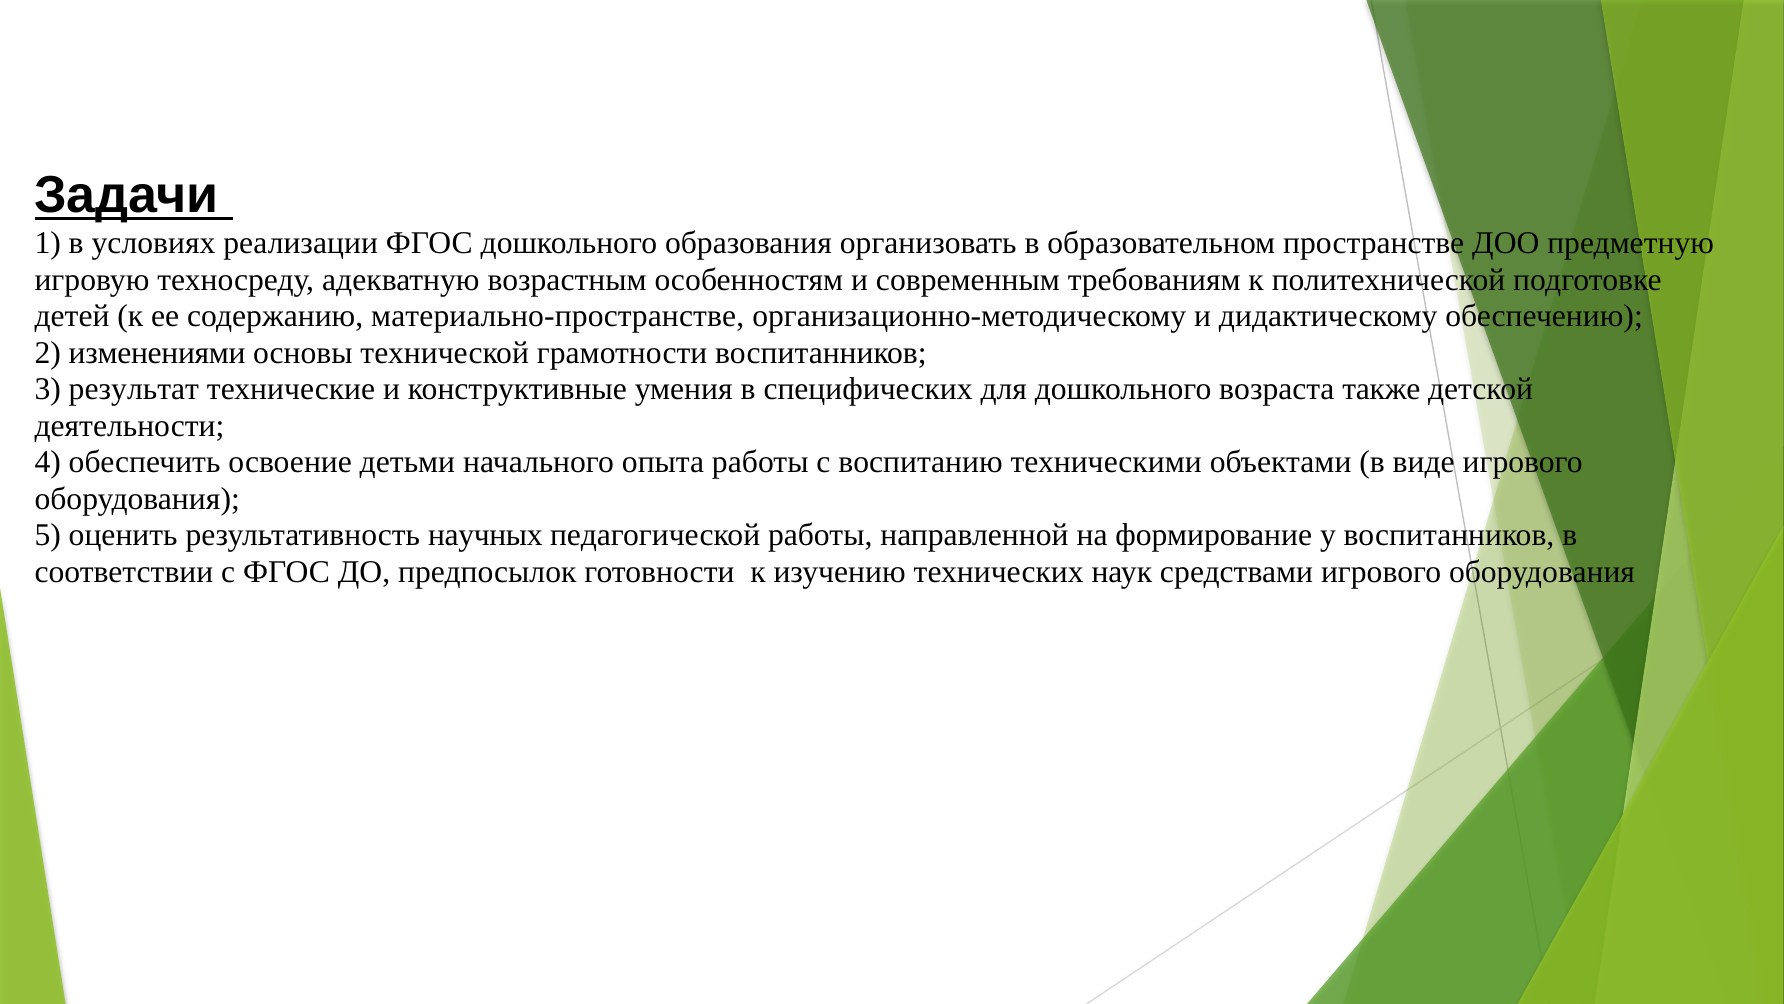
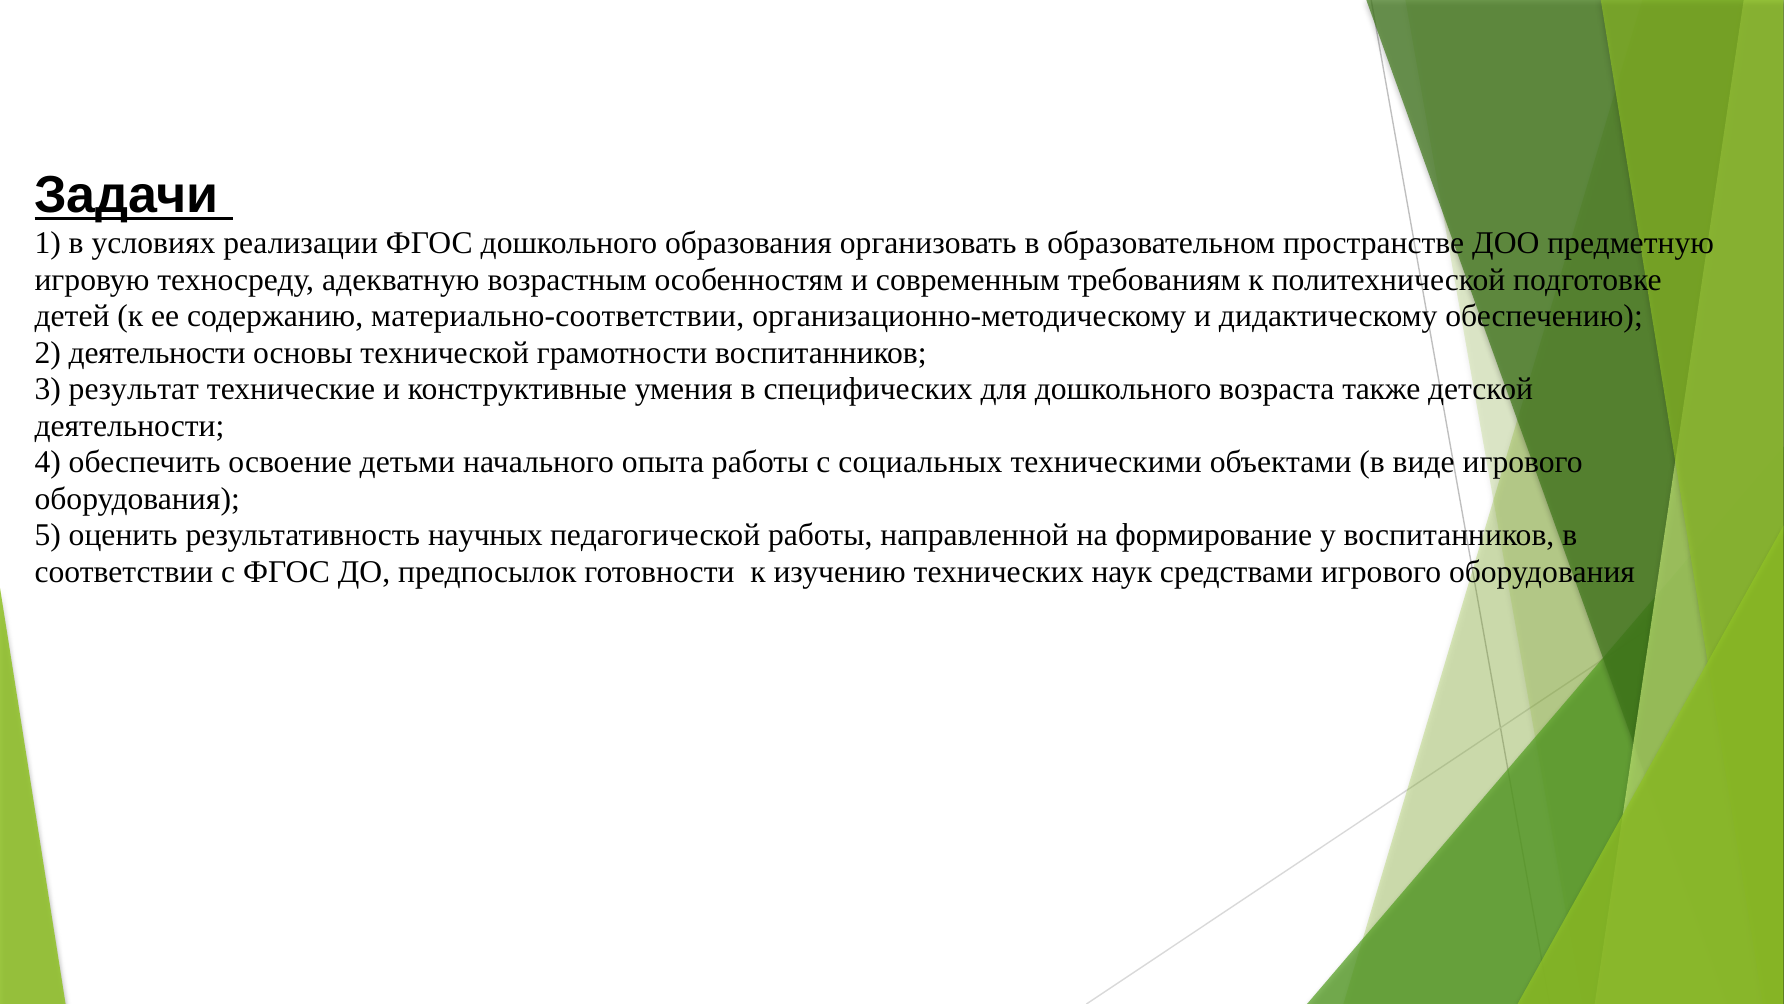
материально-пространстве: материально-пространстве -> материально-соответствии (558, 316)
2 изменениями: изменениями -> деятельности (157, 353)
воспитанию: воспитанию -> социальных (920, 462)
